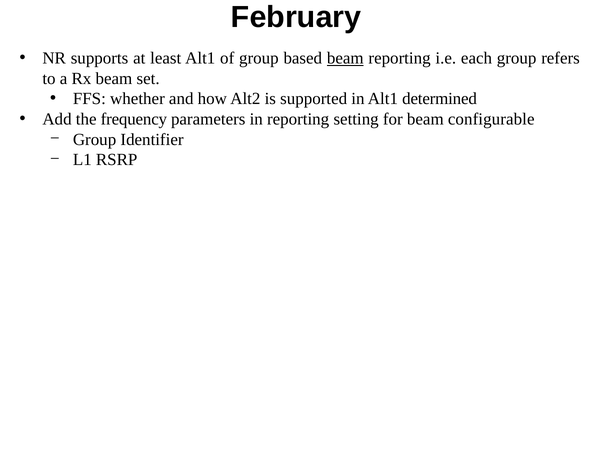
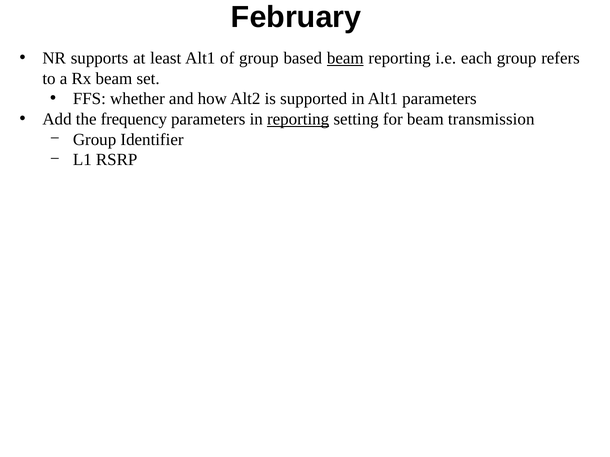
Alt1 determined: determined -> parameters (439, 99)
reporting underline: none -> present (298, 119)
configurable: configurable -> transmission (491, 119)
